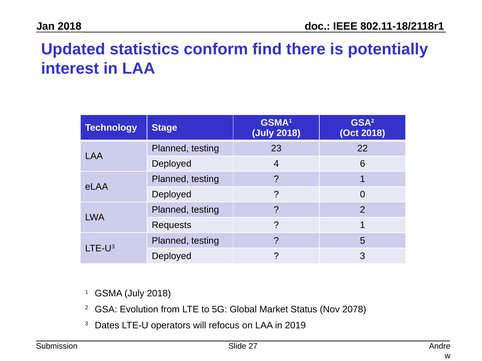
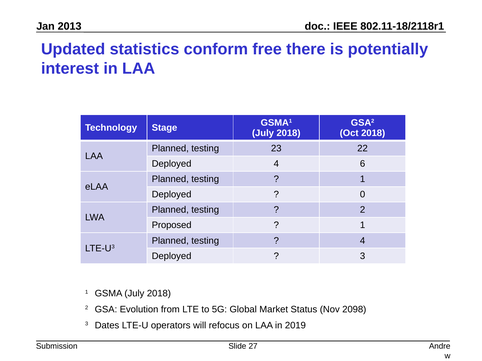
2018: 2018 -> 2013 (70, 26)
find: find -> free (267, 49)
Requests: Requests -> Proposed (172, 226)
5: 5 -> 4 (363, 241)
2078: 2078 -> 2098 (354, 310)
